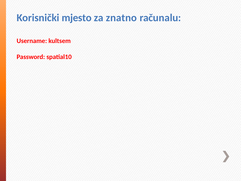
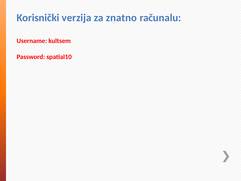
mjesto: mjesto -> verzija (77, 18)
